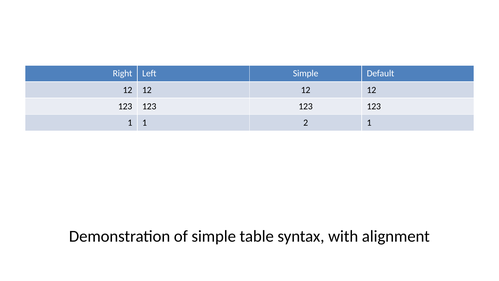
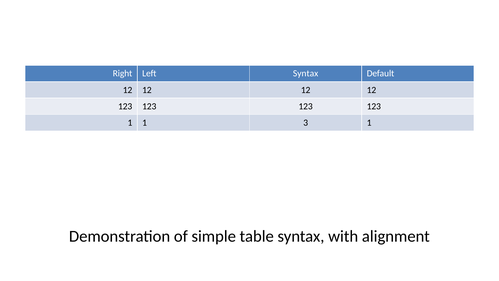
Left Simple: Simple -> Syntax (306, 73)
2: 2 -> 3 (306, 123)
